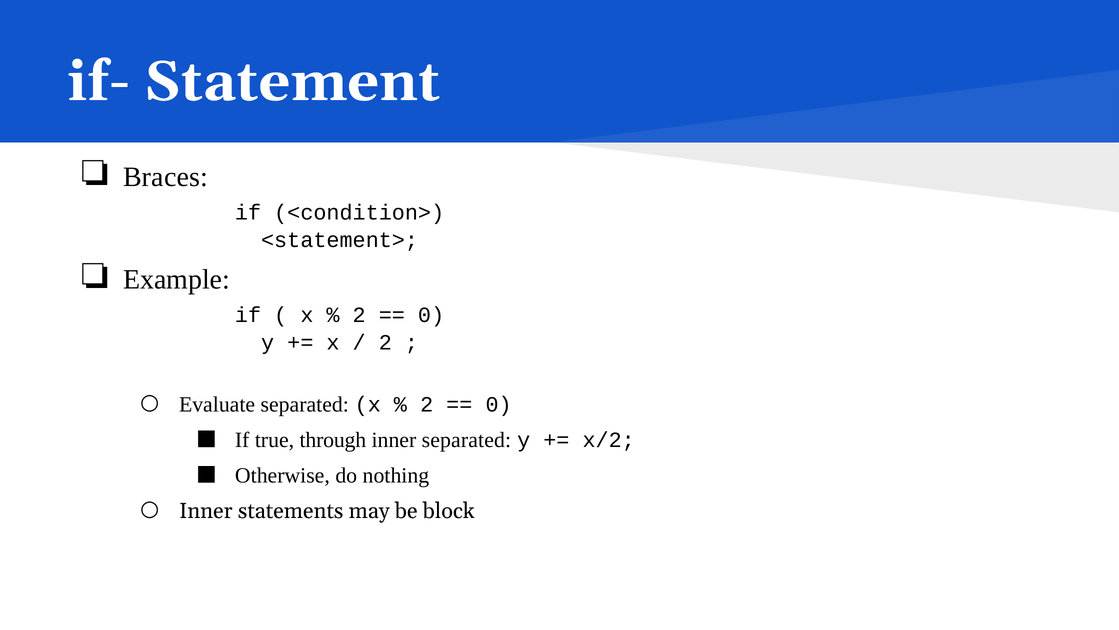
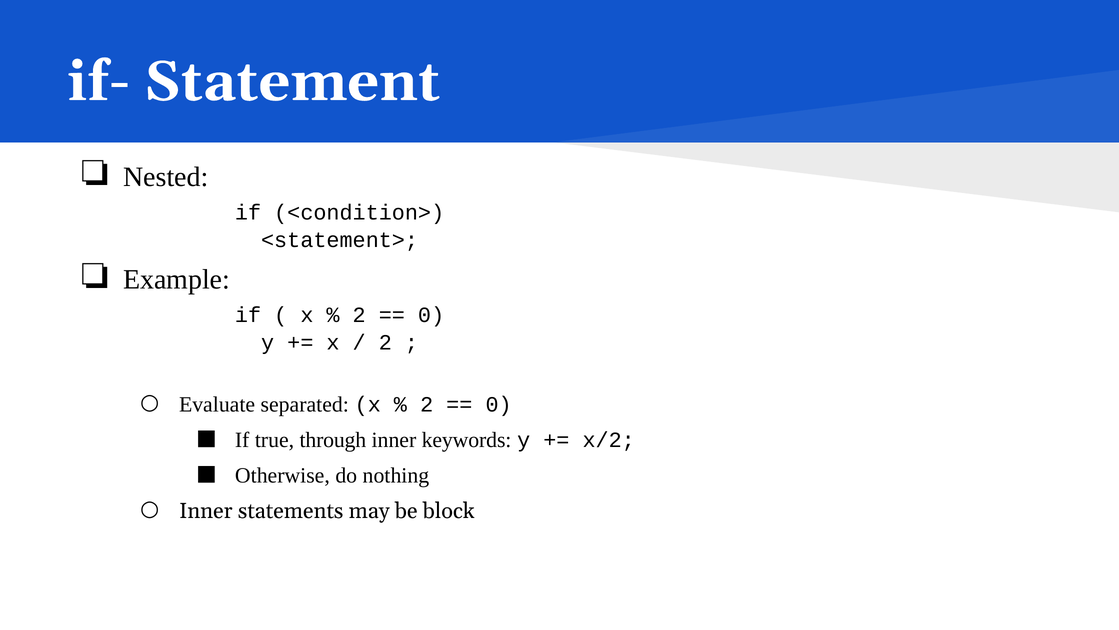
Braces: Braces -> Nested (166, 177)
inner separated: separated -> keywords (467, 439)
